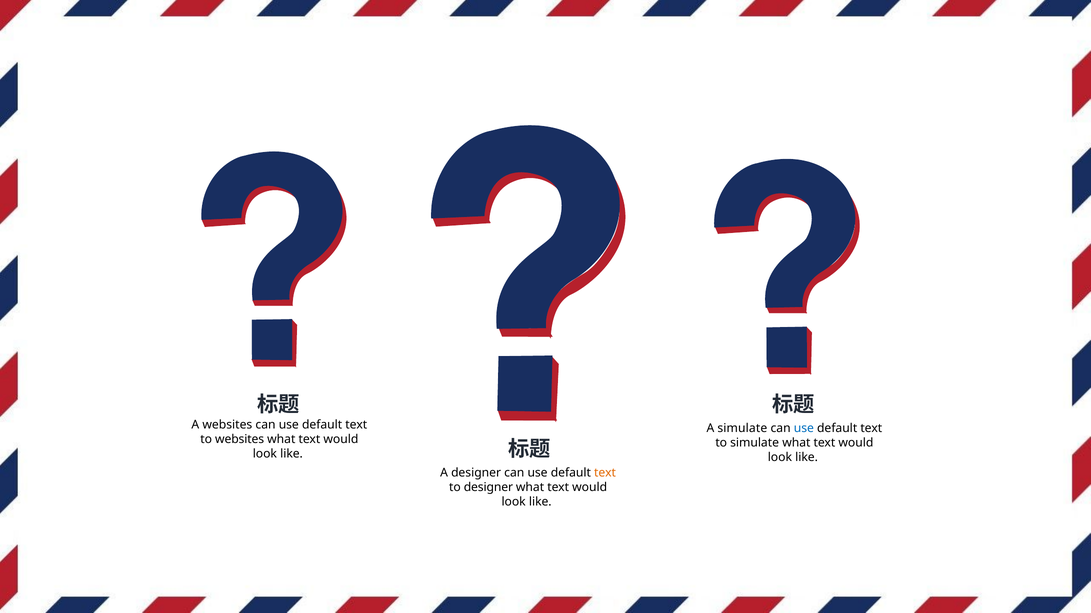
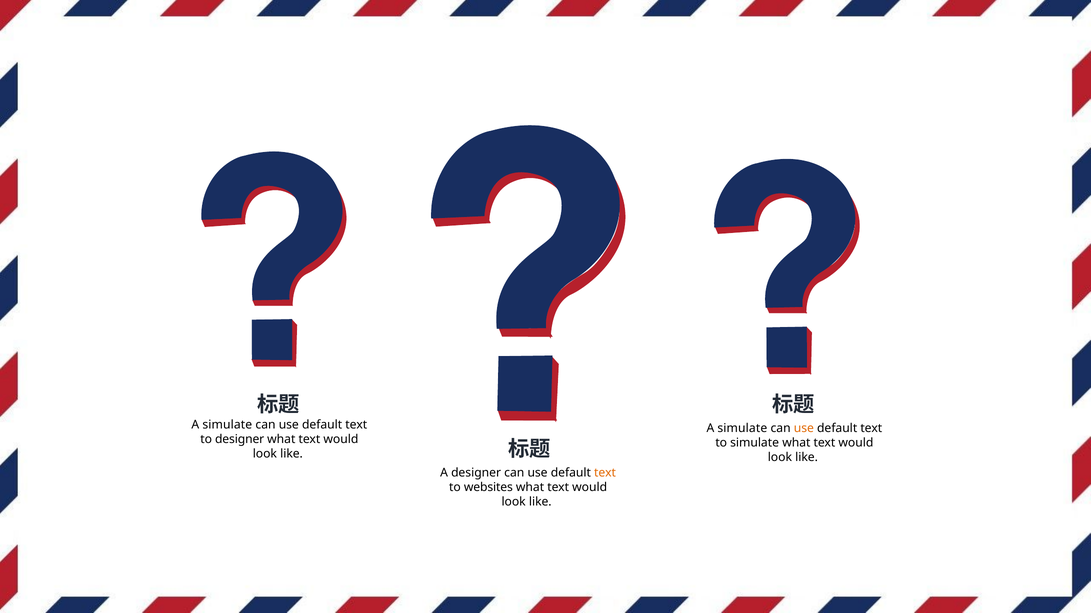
websites: websites -> simulate (227, 425)
use colour: blue -> orange (804, 429)
to websites: websites -> designer (240, 440)
to designer: designer -> websites (488, 488)
